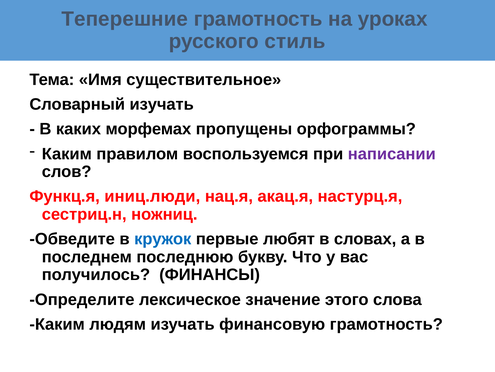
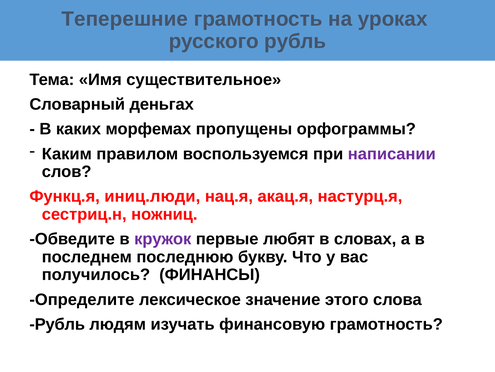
русского стиль: стиль -> рубль (295, 41)
Словарный изучать: изучать -> деньгах (162, 104)
кружок colour: blue -> purple (163, 239)
Каким: Каким -> Рубль (57, 324)
